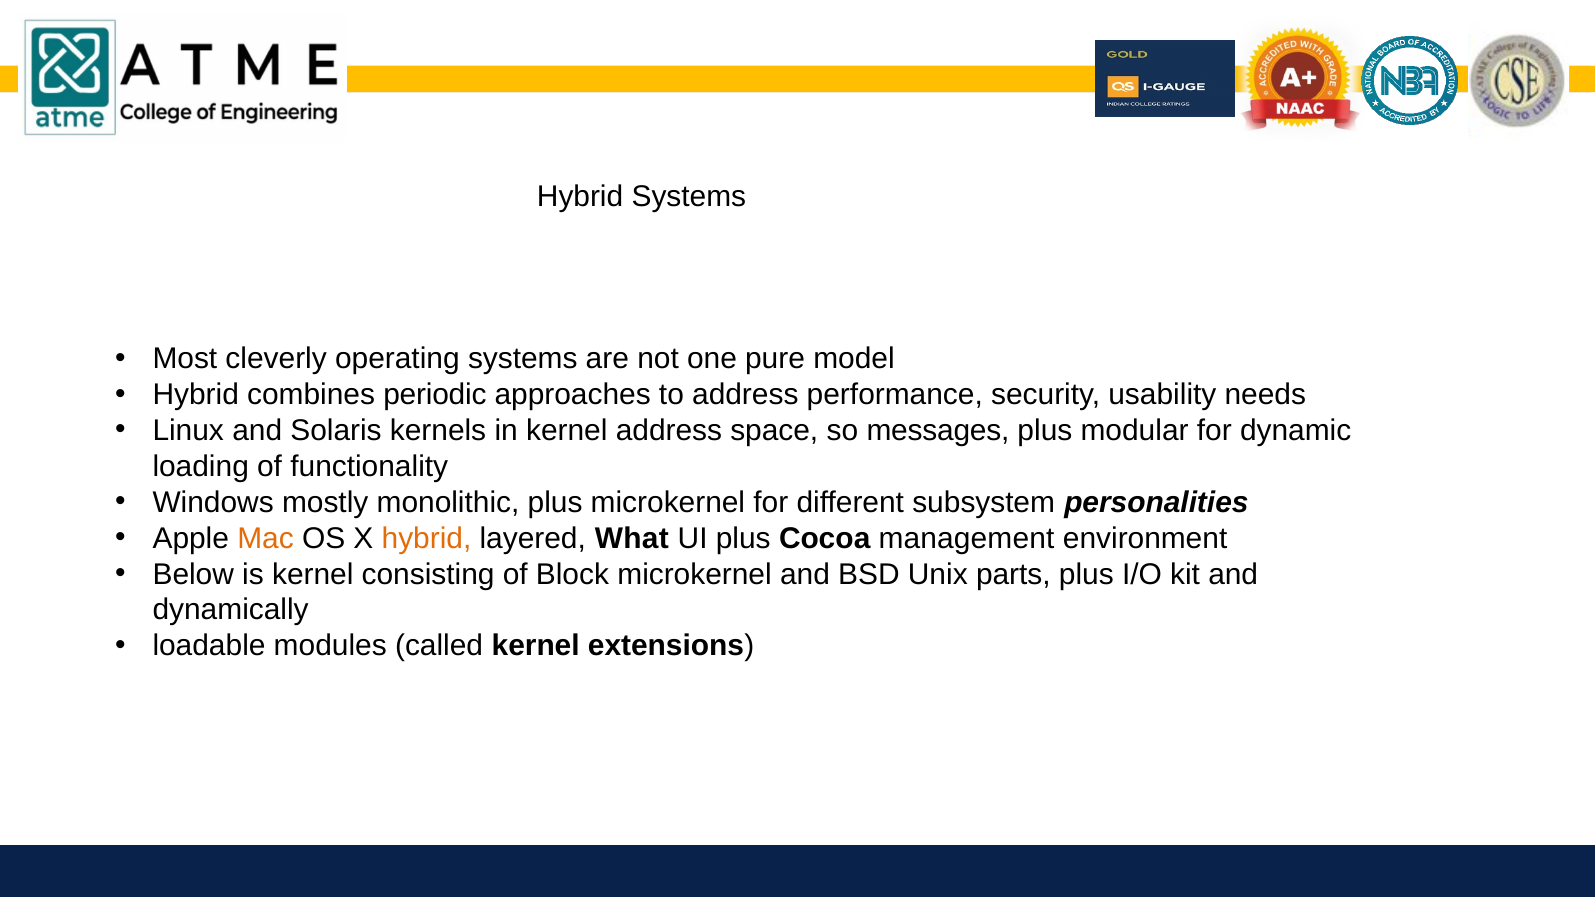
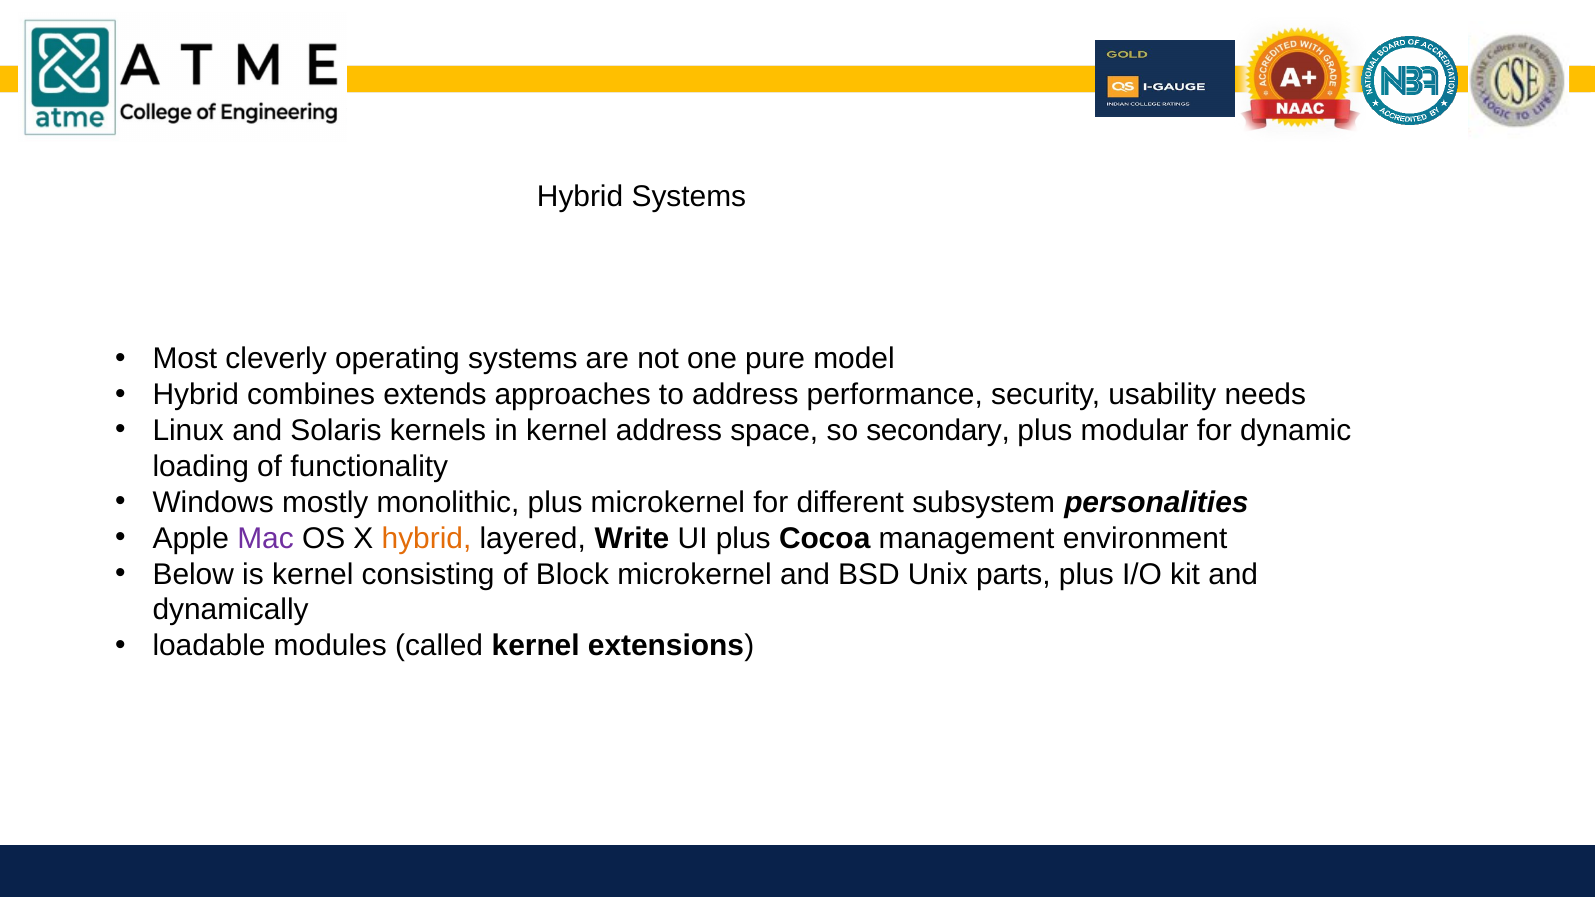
periodic: periodic -> extends (435, 395)
messages: messages -> secondary (938, 431)
Mac colour: orange -> purple (265, 538)
What: What -> Write (632, 538)
